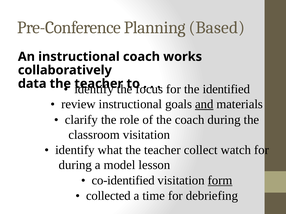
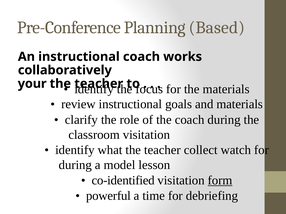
data: data -> your (32, 84)
the identified: identified -> materials (226, 89)
and underline: present -> none (204, 104)
collected: collected -> powerful (108, 196)
